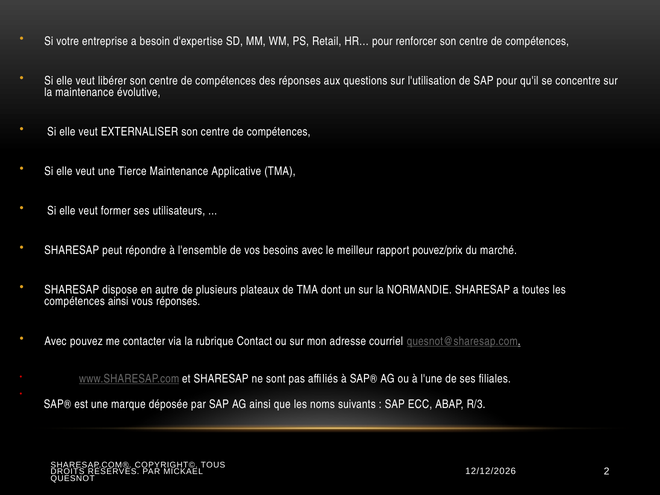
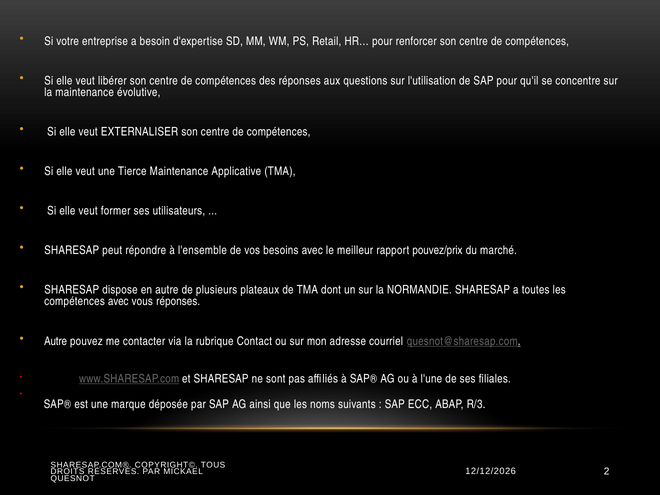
compétences ainsi: ainsi -> avec (118, 301)
Avec: Avec -> Autre (56, 341)
